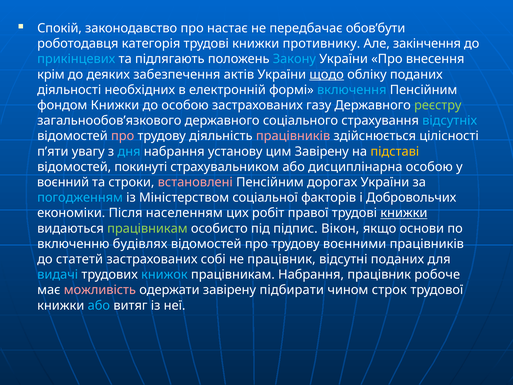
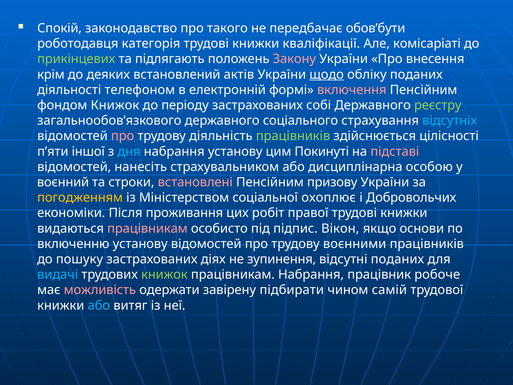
настає: настає -> такого (227, 28)
противнику: противнику -> кваліфікації (321, 44)
закінчення: закінчення -> комісаріаті (427, 44)
прикінцевих colour: light blue -> light green (76, 59)
Закону colour: light blue -> pink (294, 59)
забезпечення: забезпечення -> встановлений (177, 74)
необхідних: необхідних -> телефоном (140, 90)
включення colour: light blue -> pink (352, 90)
фондом Книжки: Книжки -> Книжок (115, 105)
до особою: особою -> періоду (185, 105)
газу: газу -> собі (319, 105)
працівників colour: pink -> light green (293, 136)
увагу: увагу -> іншої (88, 151)
цим Завірену: Завірену -> Покинуті (322, 151)
підставі colour: yellow -> pink (395, 151)
покинуті: покинуті -> нанесіть (141, 167)
дорогах: дорогах -> призову (332, 182)
погодженням colour: light blue -> yellow (80, 198)
факторів: факторів -> охоплює (329, 198)
населенням: населенням -> проживання (184, 213)
книжки underline: present -> none (404, 213)
працівникам colour: light green -> pink (147, 228)
включенню будівлях: будівлях -> установу (140, 244)
статетй: статетй -> пошуку (79, 259)
собі: собі -> діях (213, 259)
не працівник: працівник -> зупинення (282, 259)
книжок colour: light blue -> light green (164, 275)
строк: строк -> самій (389, 290)
